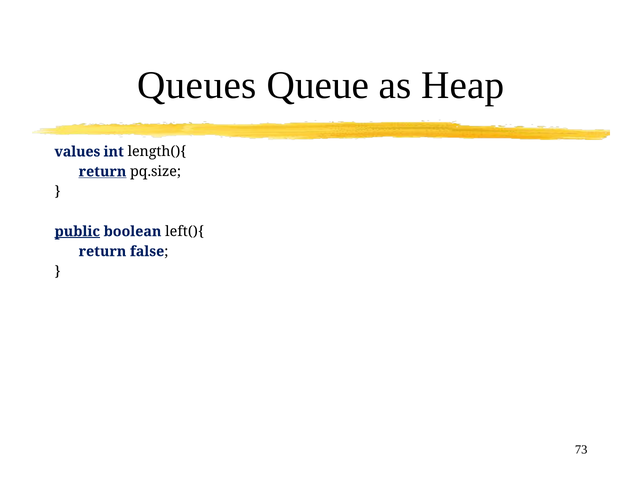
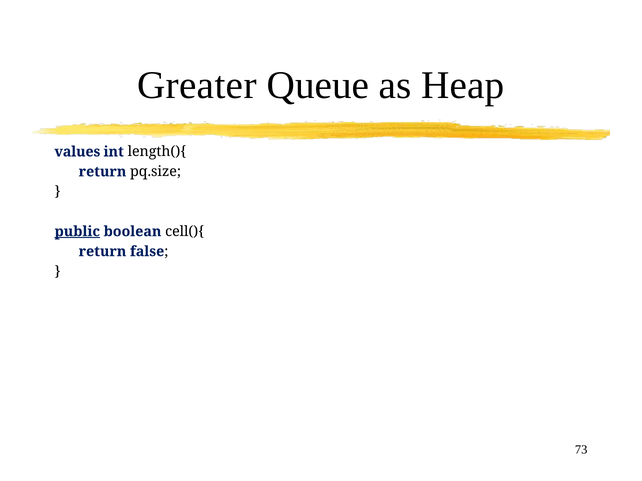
Queues: Queues -> Greater (197, 86)
return underline: present -> none (102, 172)
left(){: left(){ -> cell(){ (185, 232)
